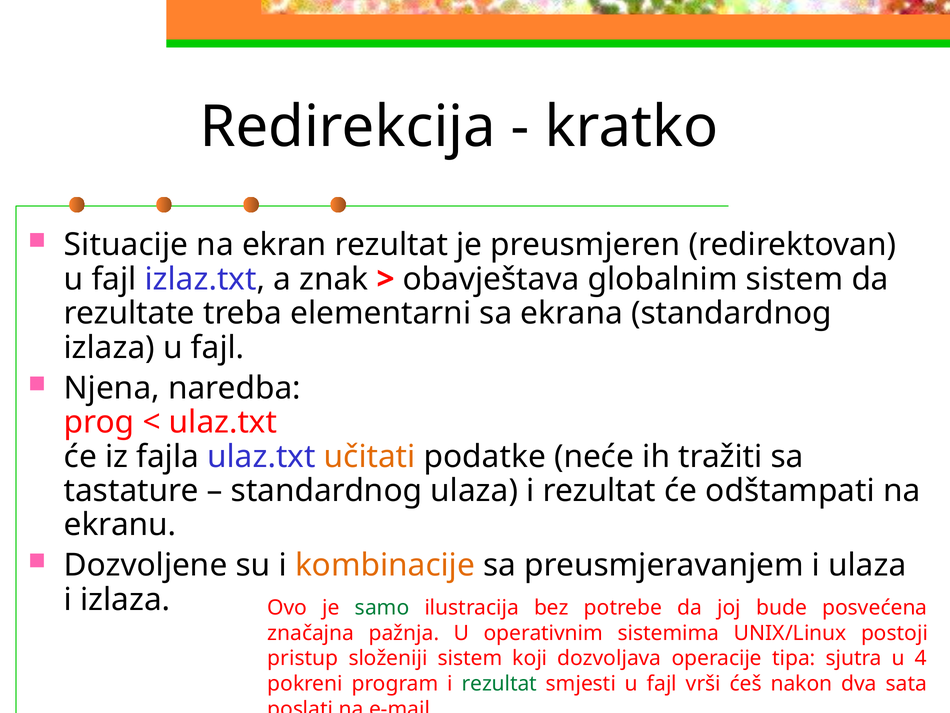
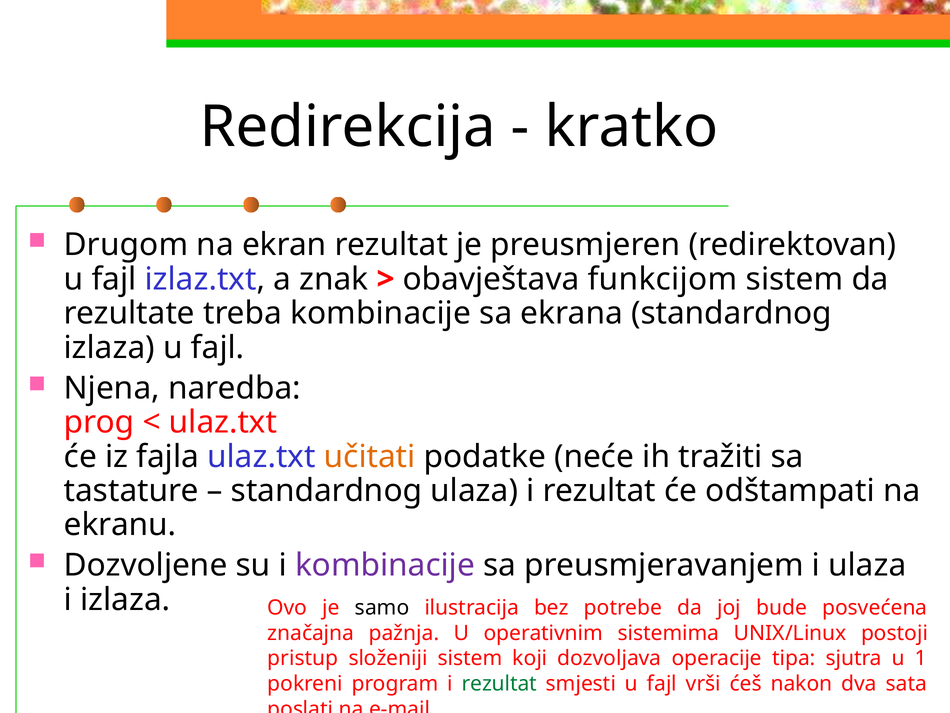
Situacije: Situacije -> Drugom (126, 245)
globalnim: globalnim -> funkcijom (663, 279)
treba elementarni: elementarni -> kombinacije (381, 313)
kombinacije colour: orange -> purple (385, 565)
samo colour: green -> black (382, 607)
4: 4 -> 1 (921, 658)
